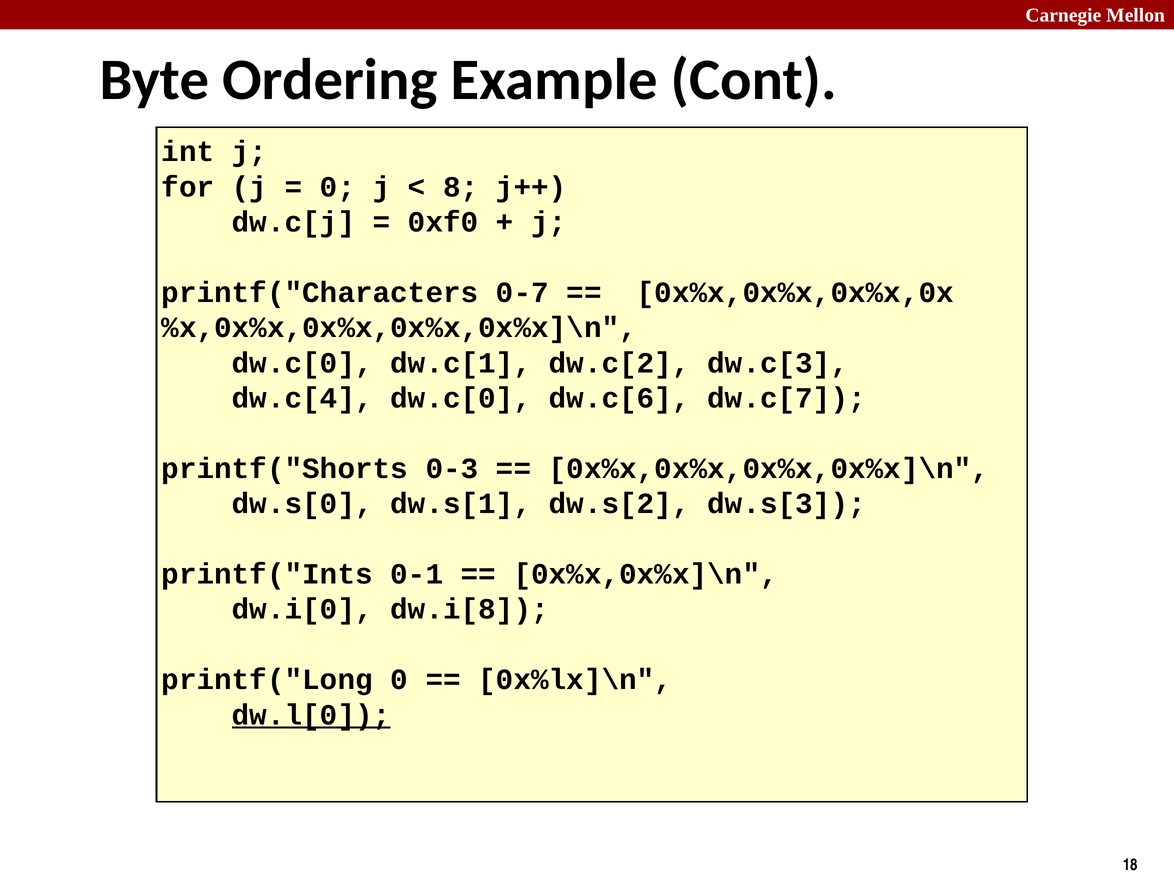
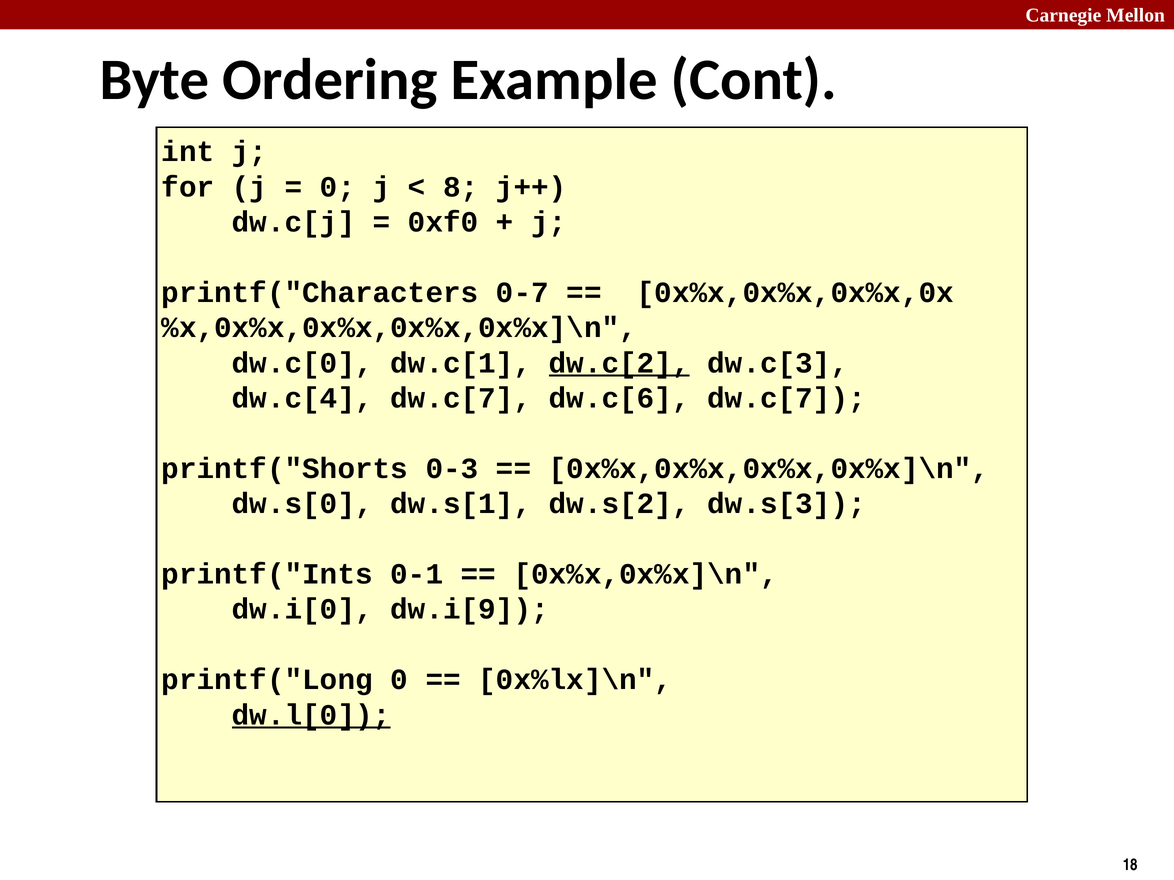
dw.c[2 underline: none -> present (619, 363)
dw.c[4 dw.c[0: dw.c[0 -> dw.c[7 (461, 398)
dw.i[8: dw.i[8 -> dw.i[9 (470, 610)
